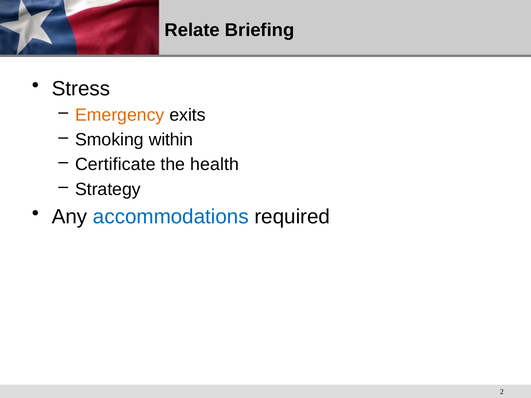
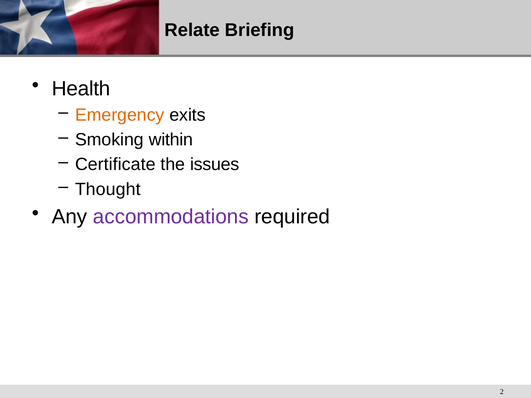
Stress: Stress -> Health (81, 89)
health: health -> issues (215, 165)
Strategy: Strategy -> Thought (108, 189)
accommodations colour: blue -> purple (171, 217)
